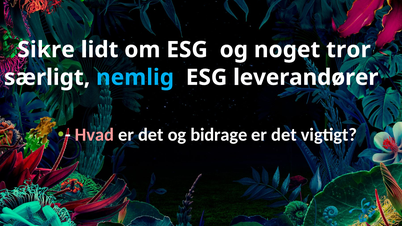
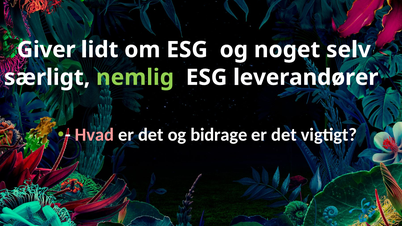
Sikre: Sikre -> Giver (46, 50)
tror: tror -> selv (348, 50)
nemlig colour: light blue -> light green (135, 77)
